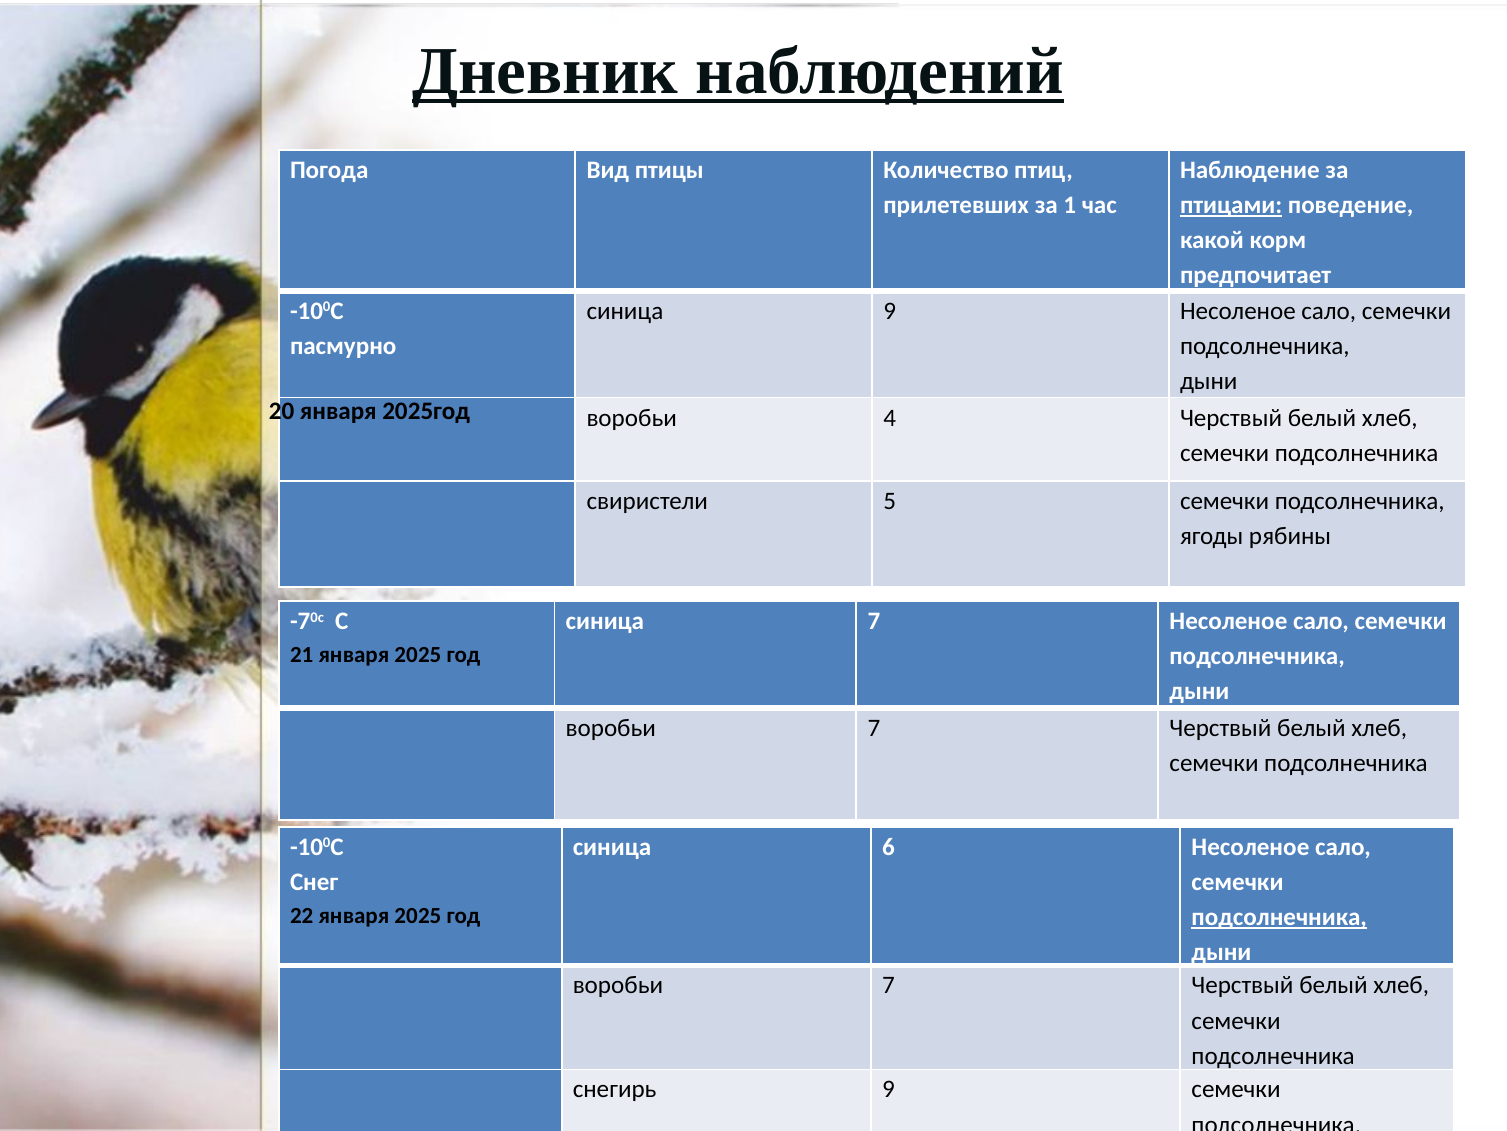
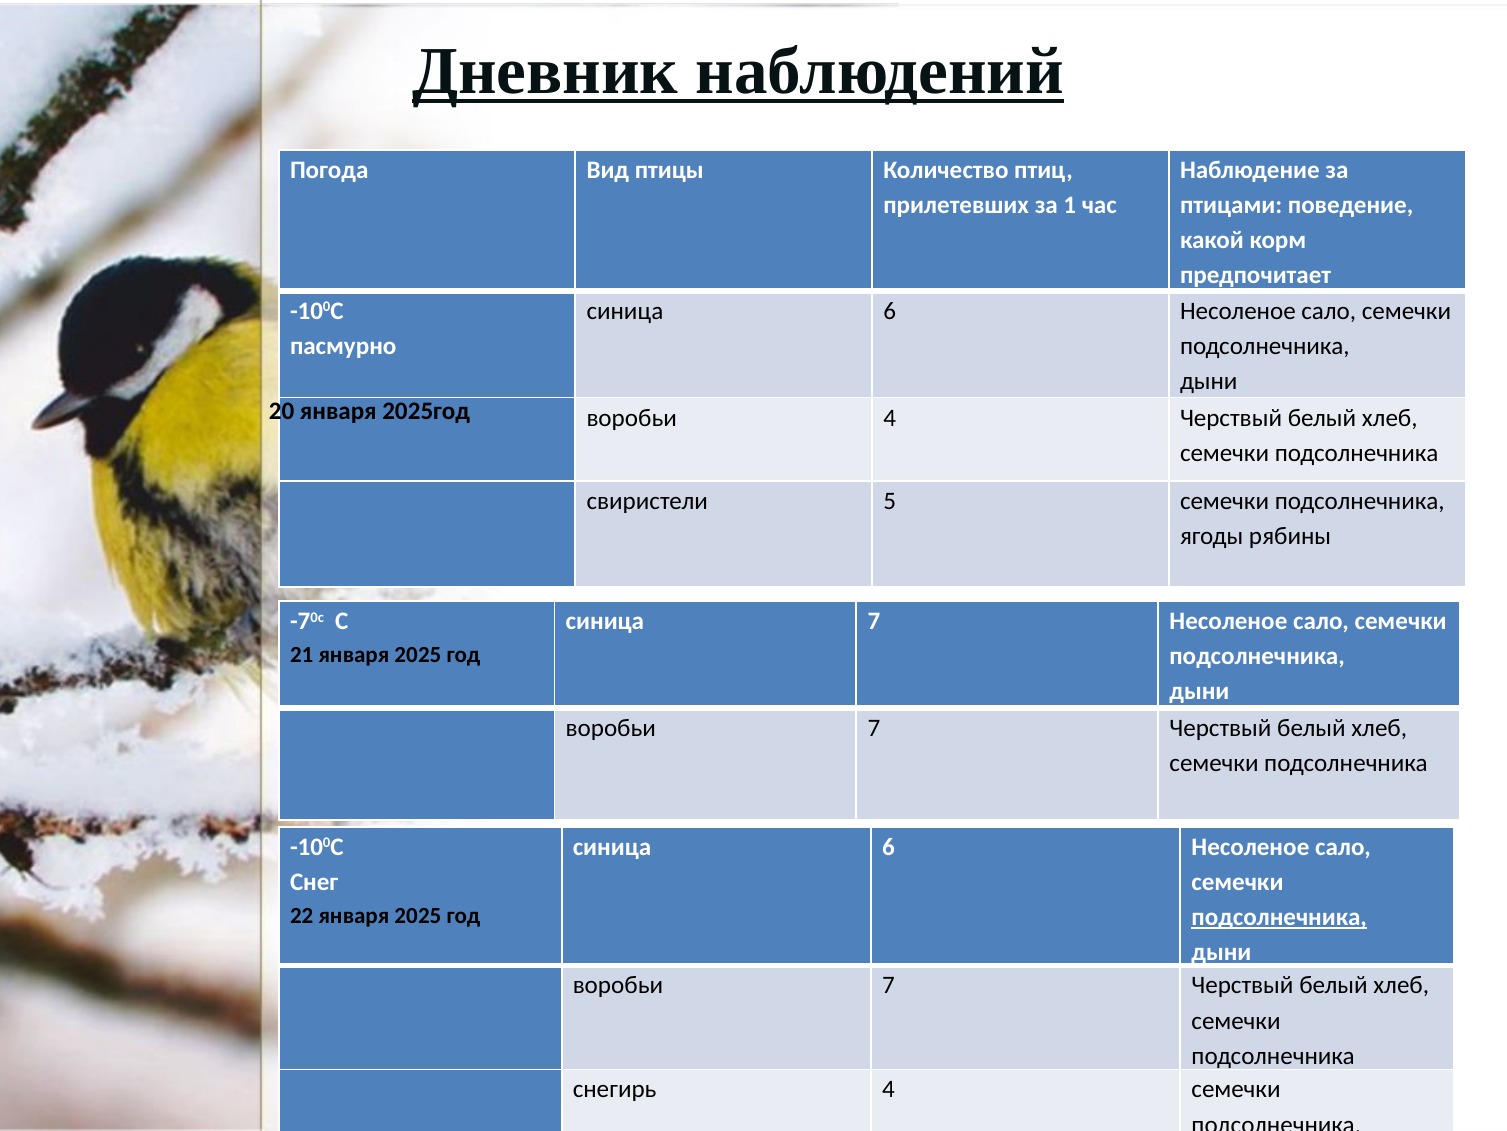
птицами underline: present -> none (1231, 205)
9: 9 -> 6 (890, 311)
снегирь 9: 9 -> 4 (889, 1089)
